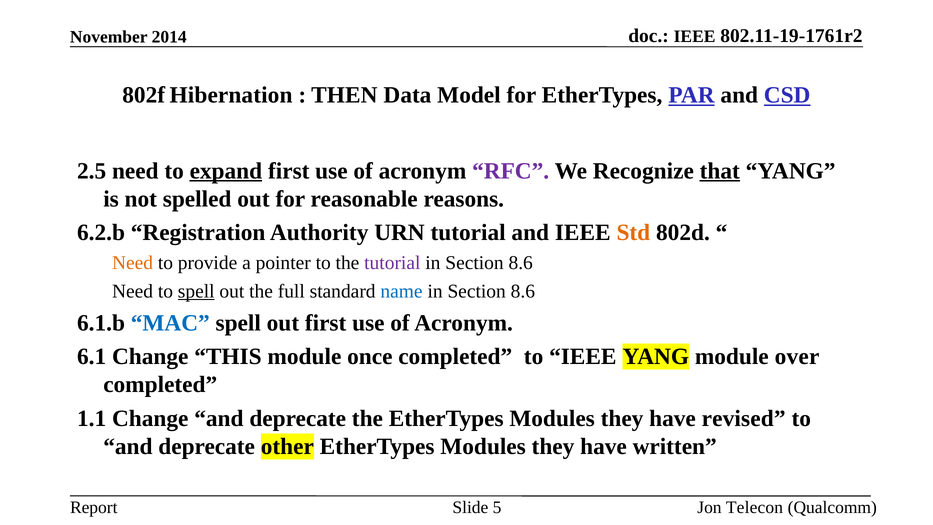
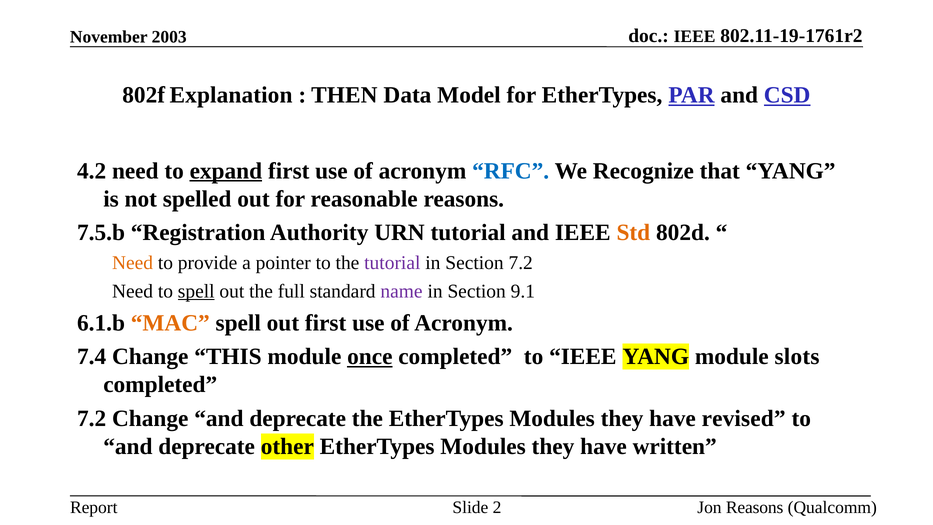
2014: 2014 -> 2003 (169, 37)
Hibernation: Hibernation -> Explanation (231, 95)
2.5: 2.5 -> 4.2 (92, 171)
RFC colour: purple -> blue (511, 171)
that underline: present -> none (720, 171)
6.2.b: 6.2.b -> 7.5.b (101, 233)
8.6: 8.6 -> 7.2 (521, 263)
name colour: blue -> purple (402, 291)
8.6: 8.6 -> 9.1 (523, 291)
MAC colour: blue -> orange (170, 323)
6.1: 6.1 -> 7.4 (92, 357)
once underline: none -> present (370, 357)
over: over -> slots (797, 357)
1.1: 1.1 -> 7.2 (92, 418)
5: 5 -> 2 (497, 507)
Jon Telecon: Telecon -> Reasons (755, 507)
